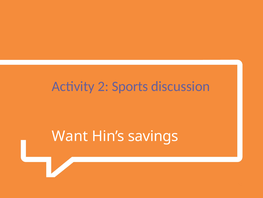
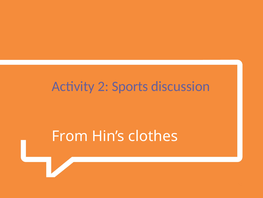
Want: Want -> From (70, 136)
savings: savings -> clothes (153, 136)
